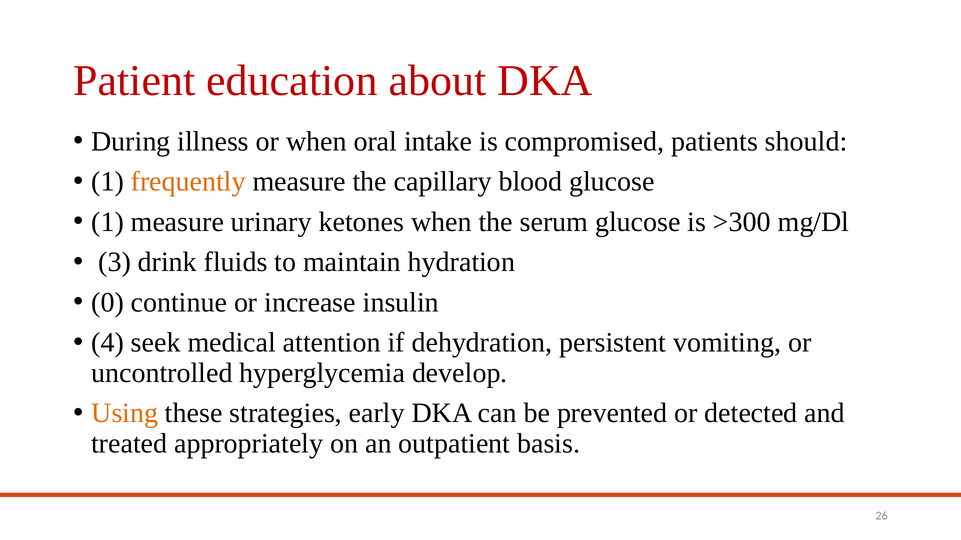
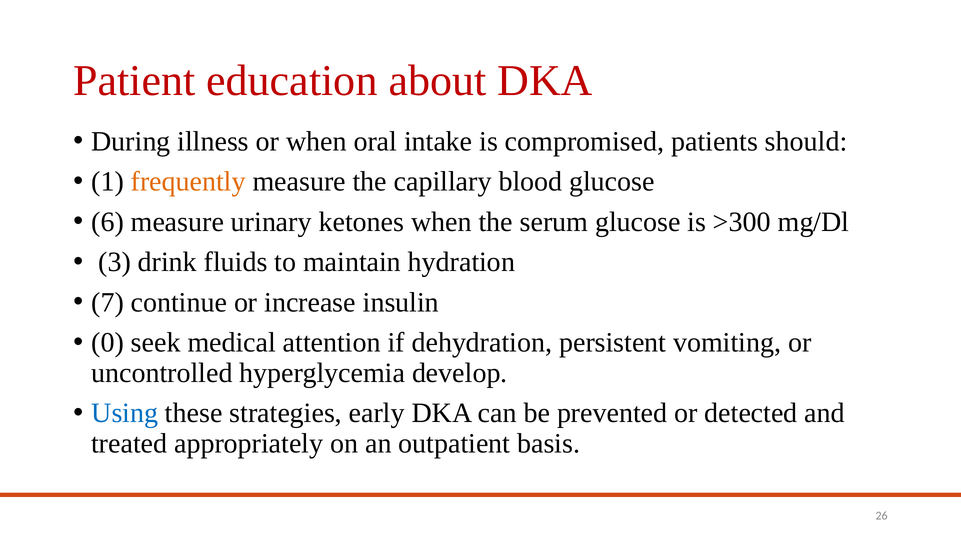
1: 1 -> 6 (108, 222)
0: 0 -> 7 (108, 303)
4: 4 -> 0 (108, 343)
Using colour: orange -> blue (125, 413)
